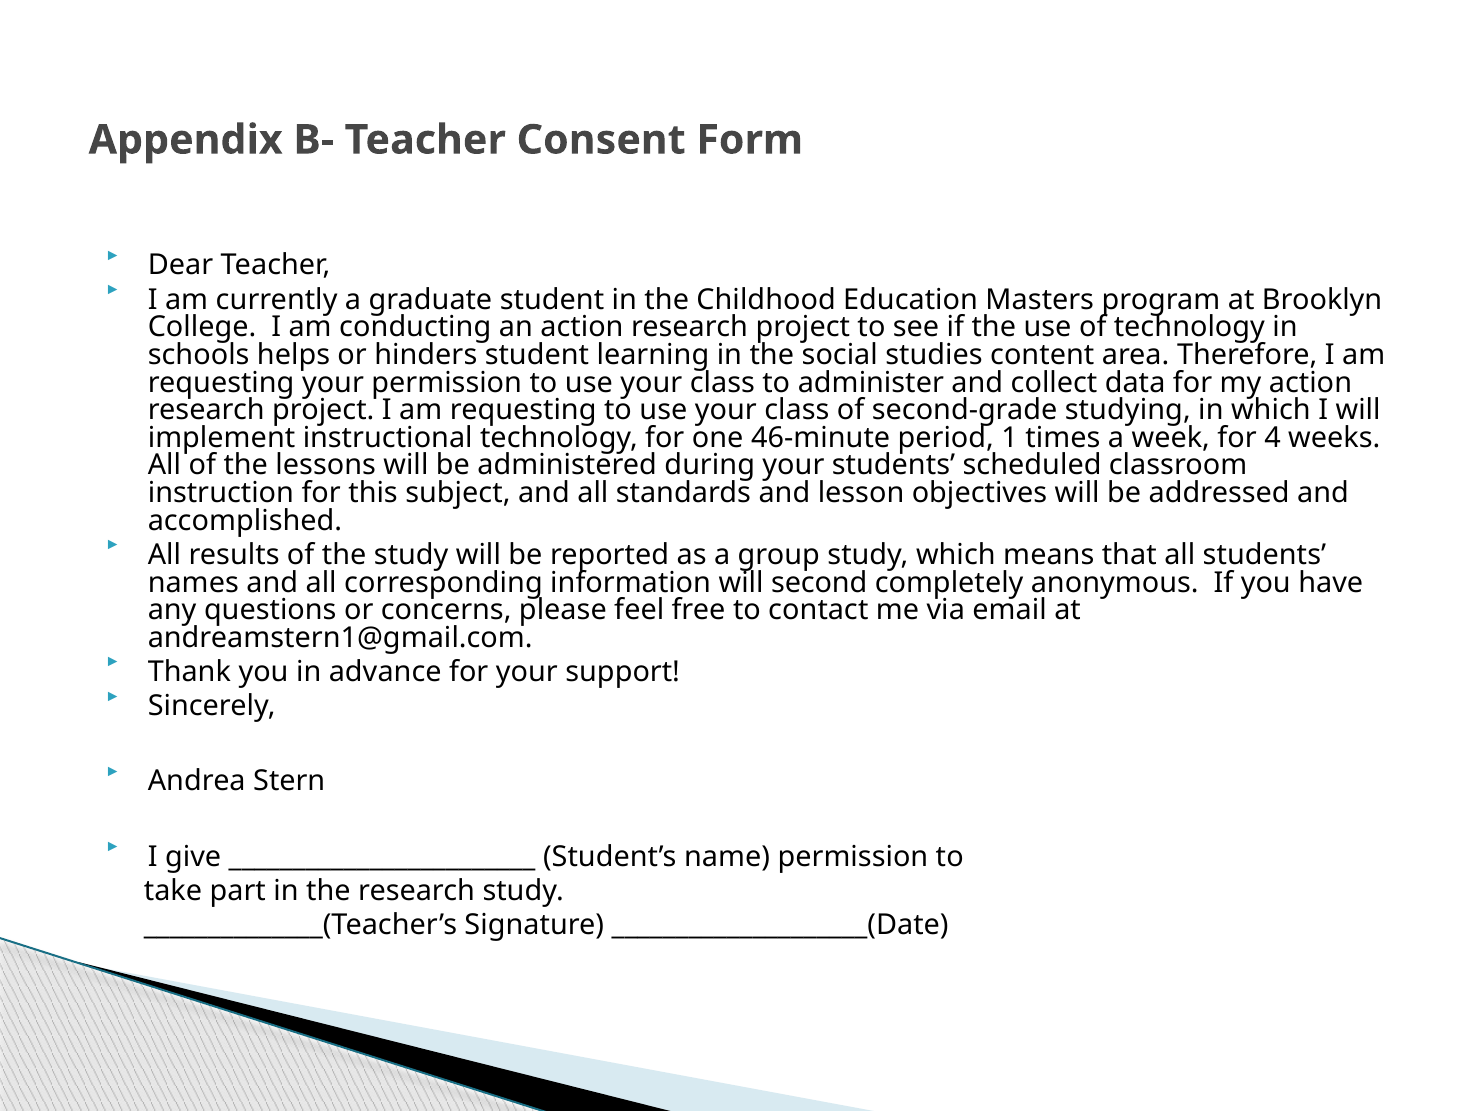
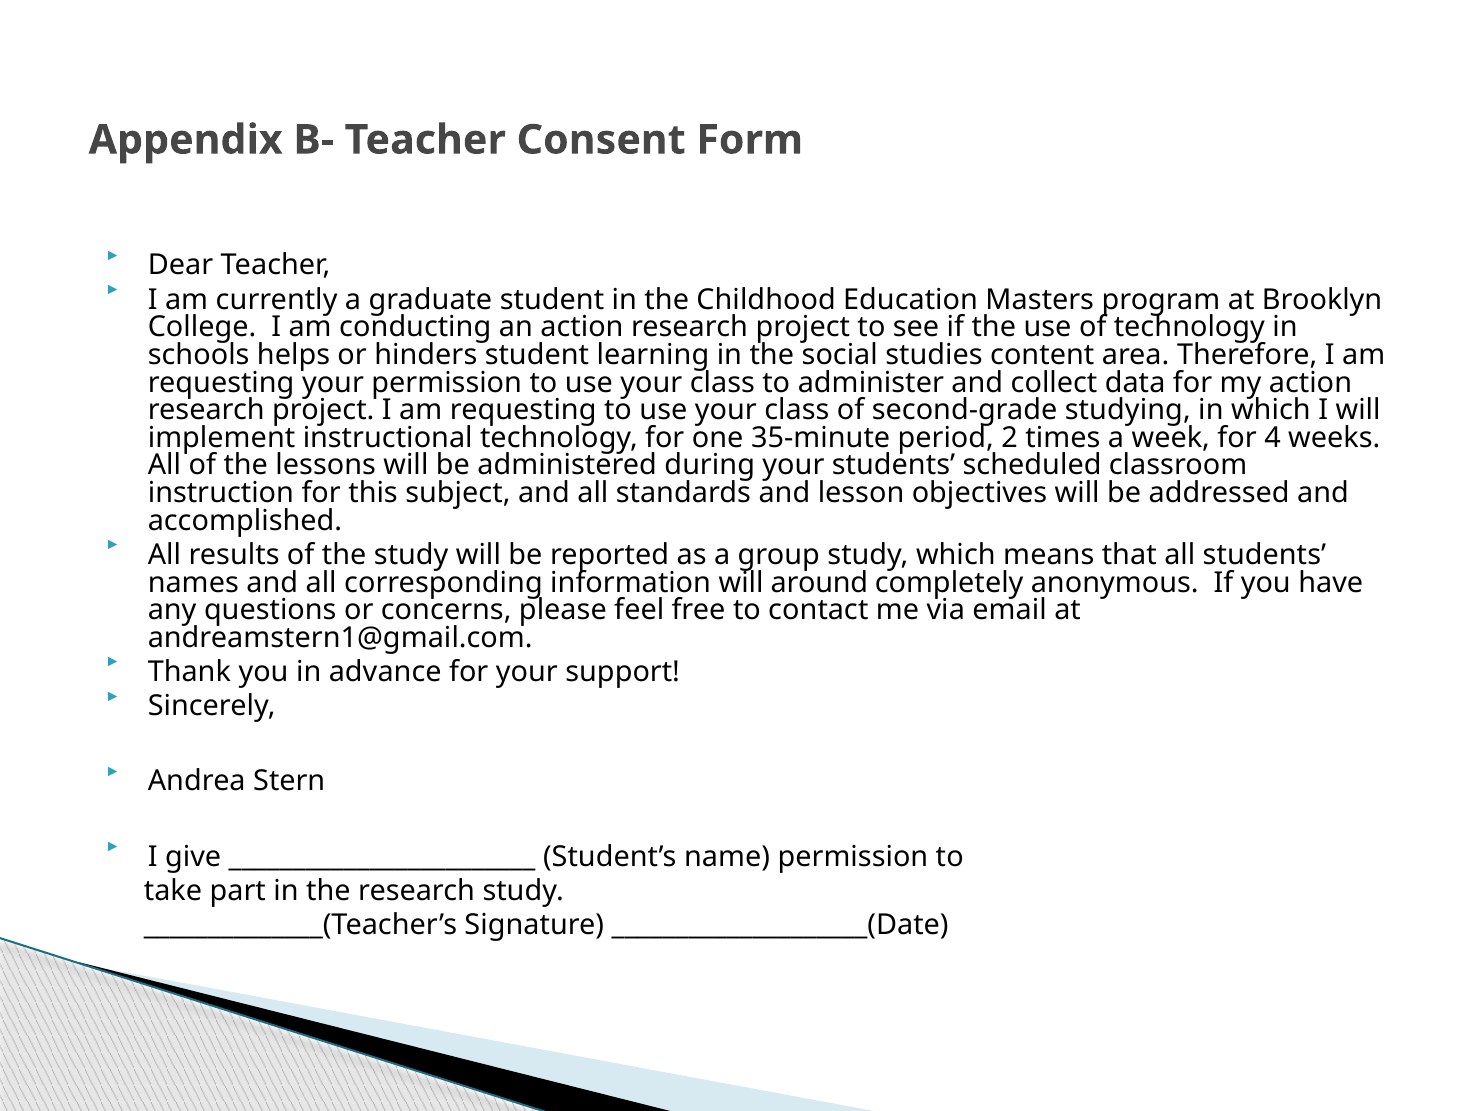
46-minute: 46-minute -> 35-minute (821, 438)
1: 1 -> 2 (1010, 438)
second: second -> around (819, 582)
